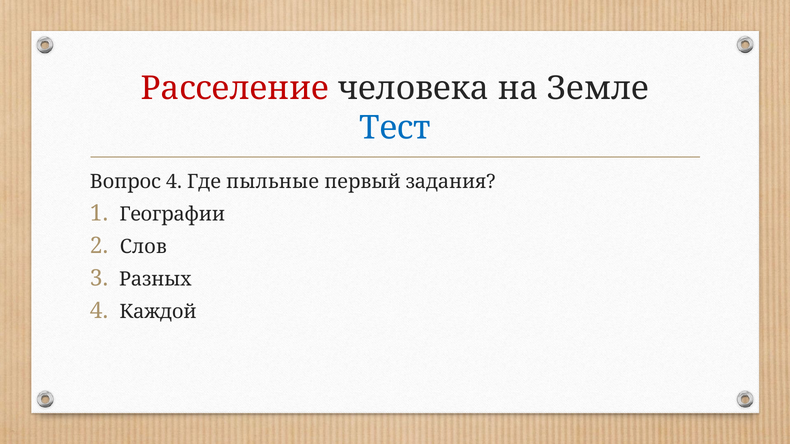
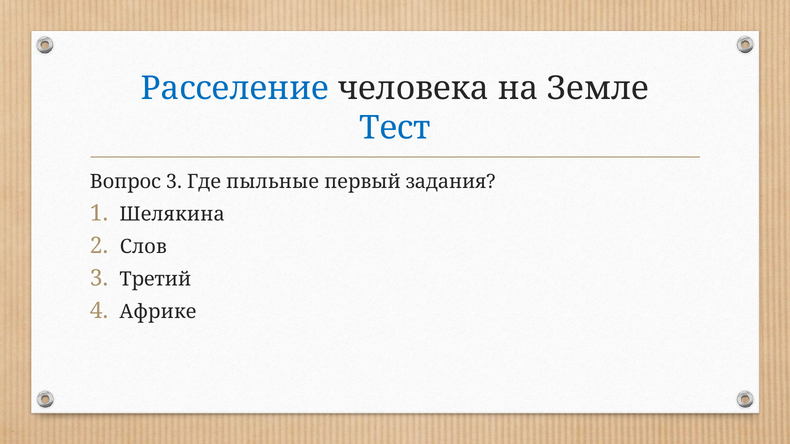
Расселение colour: red -> blue (235, 89)
Вопрос 4: 4 -> 3 (174, 182)
Географии: Географии -> Шелякина (172, 214)
Разных: Разных -> Третий (155, 280)
Каждой: Каждой -> Африке (158, 312)
